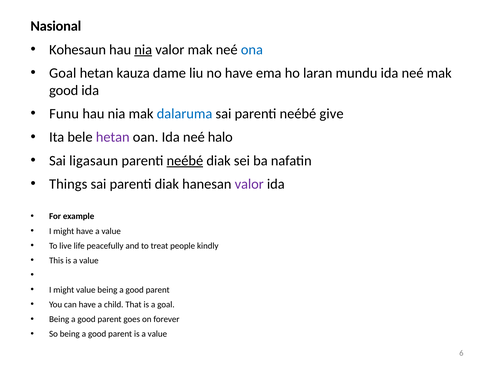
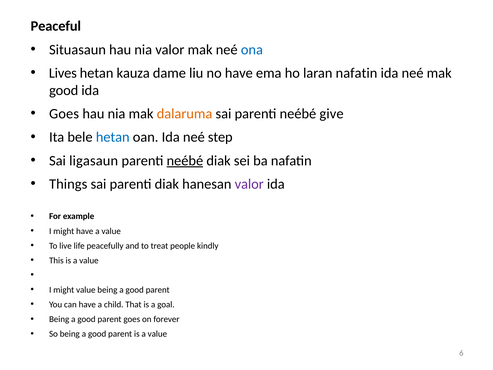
Nasional: Nasional -> Peaceful (56, 26)
Kohesaun: Kohesaun -> Situasaun (78, 50)
nia underline: present -> none (143, 50)
Goal: Goal -> Lives (63, 73)
laran mundu: mundu -> nafatin (357, 73)
Funu: Funu -> Goes (64, 114)
dalaruma colour: blue -> orange (185, 114)
hetan colour: purple -> blue (113, 137)
halo: halo -> step (220, 137)
